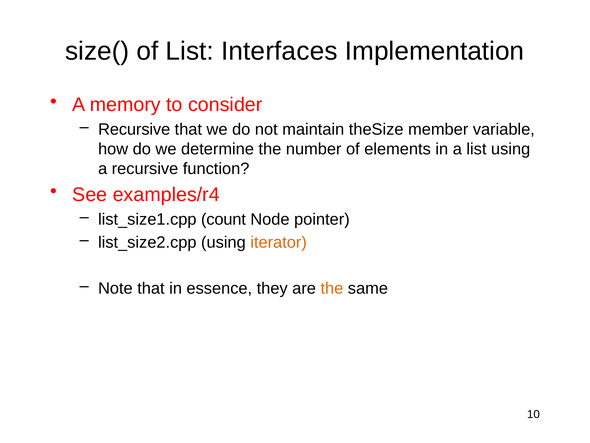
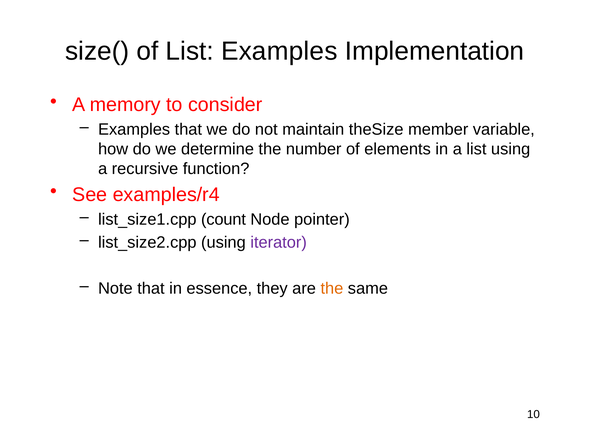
List Interfaces: Interfaces -> Examples (279, 51)
Recursive: Recursive -> Examples (134, 129)
iterator colour: orange -> purple (279, 242)
